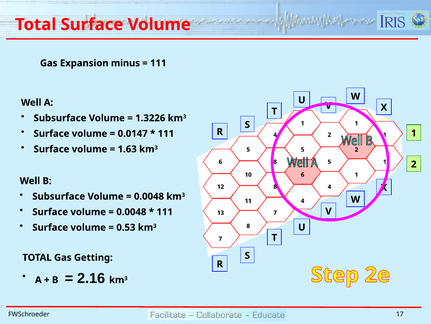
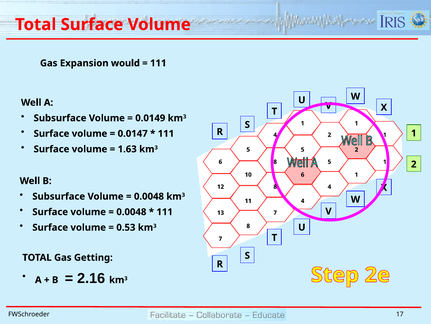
minus: minus -> would (125, 63)
1.3226: 1.3226 -> 0.0149 (150, 118)
